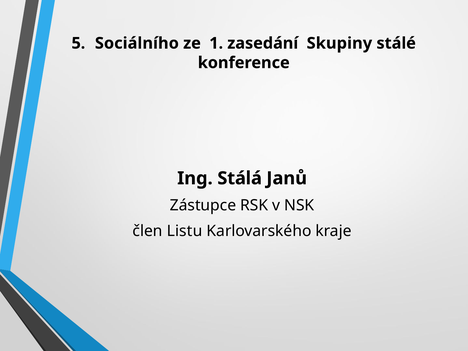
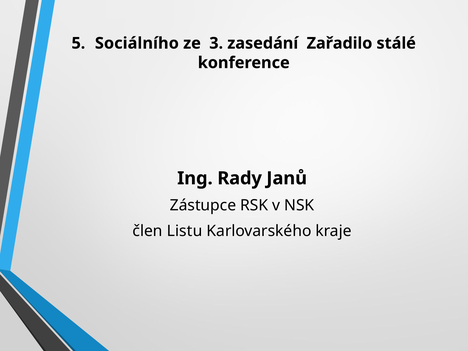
1: 1 -> 3 (216, 43)
Skupiny: Skupiny -> Zařadilo (340, 43)
Stálá: Stálá -> Rady (240, 178)
